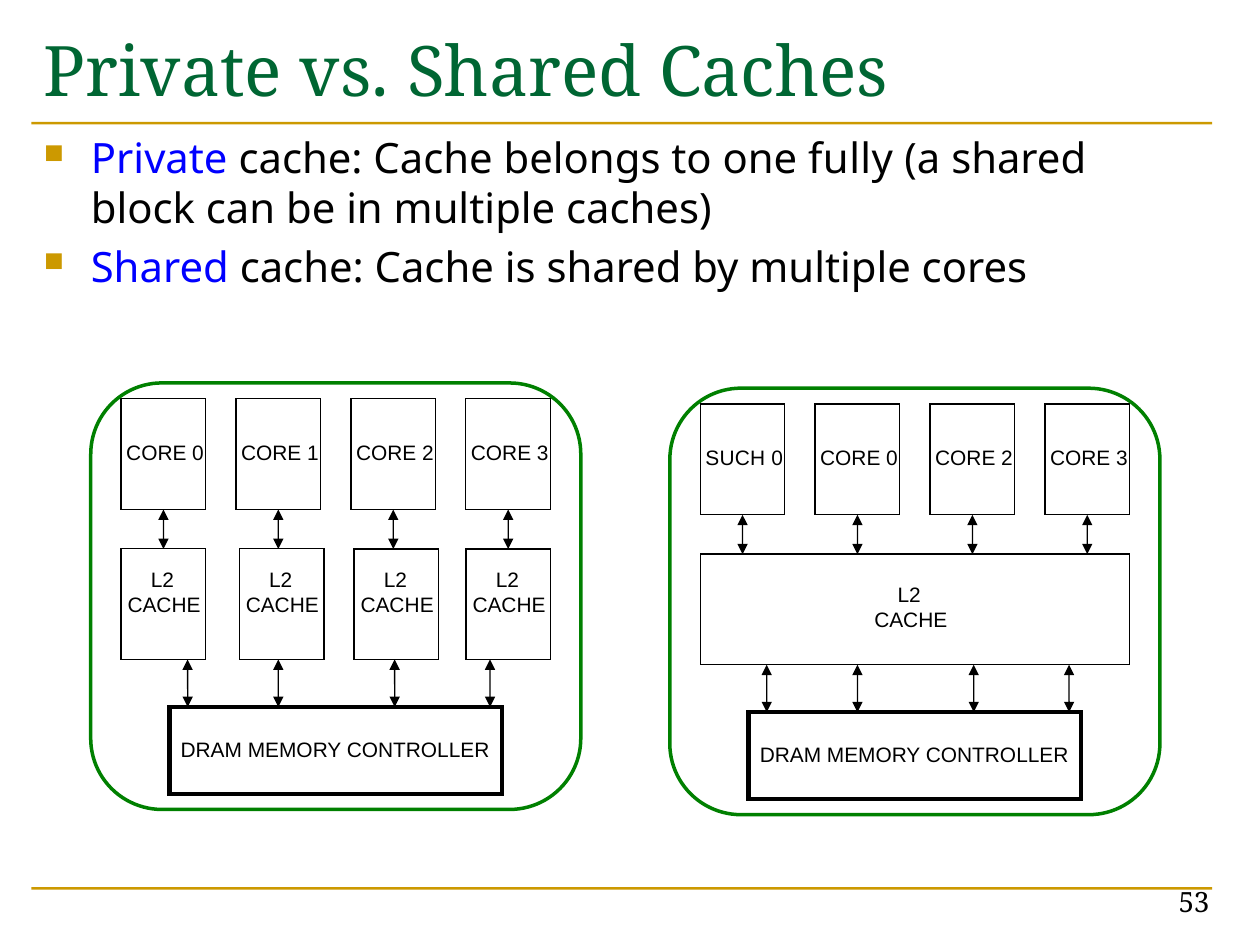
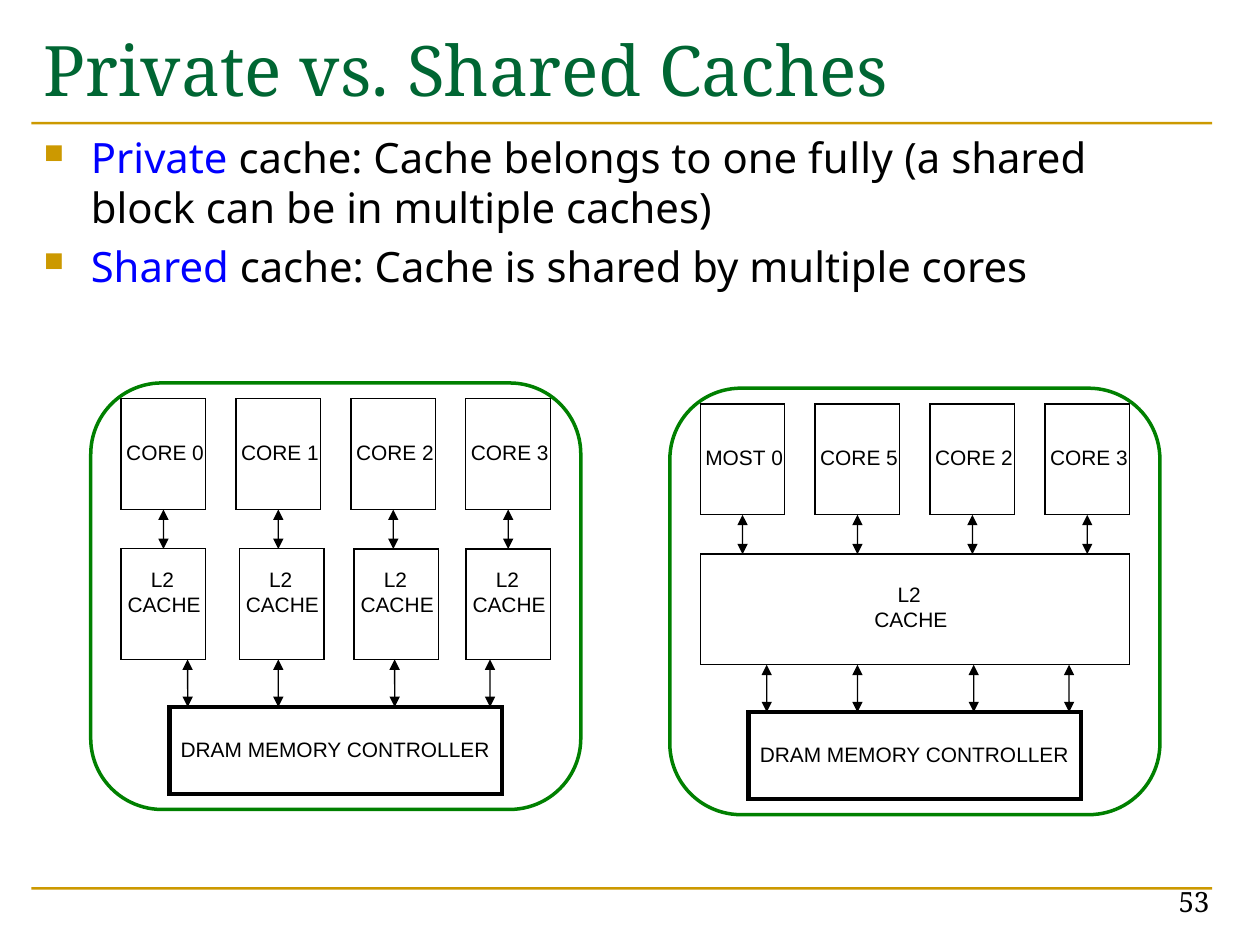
SUCH: SUCH -> MOST (735, 459)
0 CORE 0: 0 -> 5 (892, 459)
